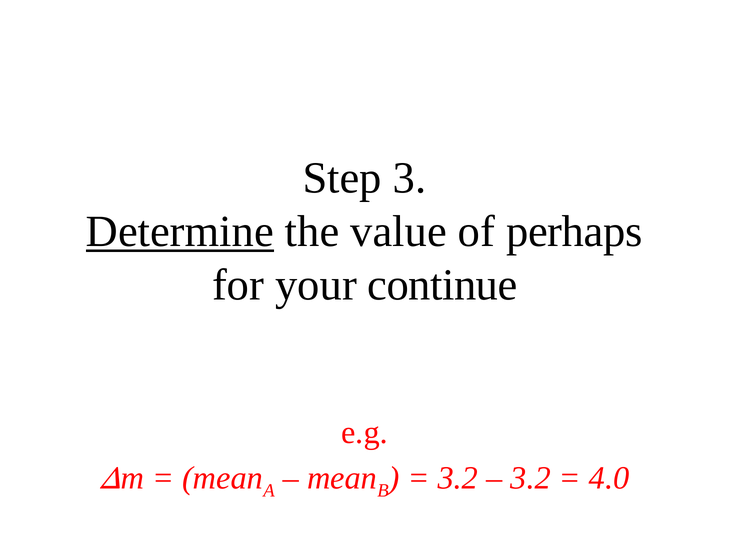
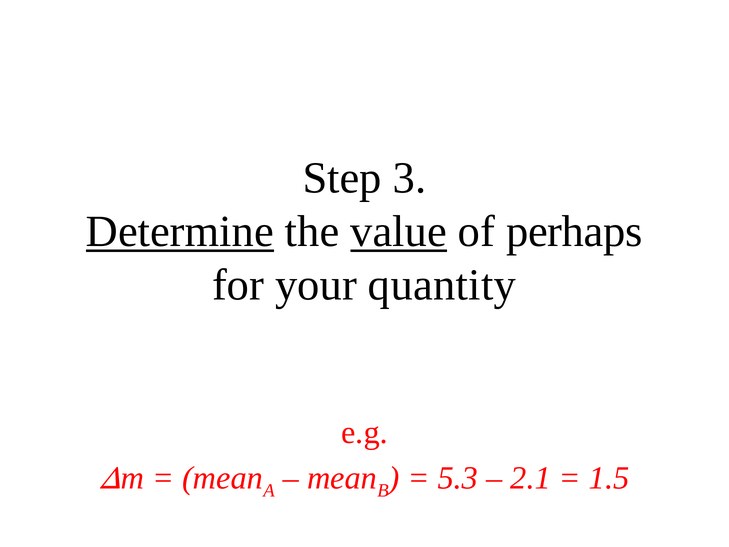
value underline: none -> present (399, 231)
continue: continue -> quantity (442, 285)
3.2: 3.2 -> 5.3 (458, 478)
3.2: 3.2 -> 2.1 (531, 478)
4.0: 4.0 -> 1.5 (609, 478)
